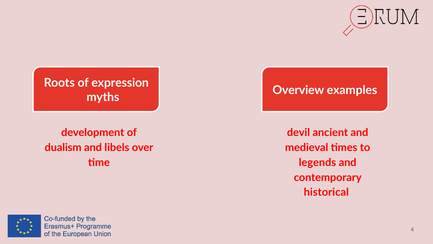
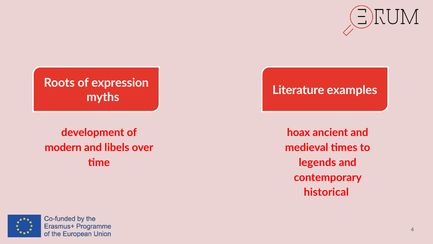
Overview: Overview -> Literature (298, 90)
devil: devil -> hoax (299, 132)
dualism: dualism -> modern (63, 147)
